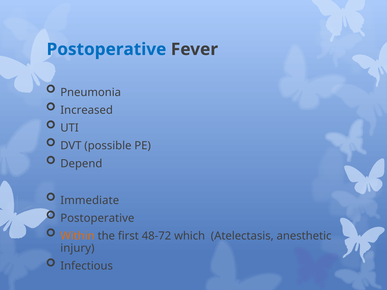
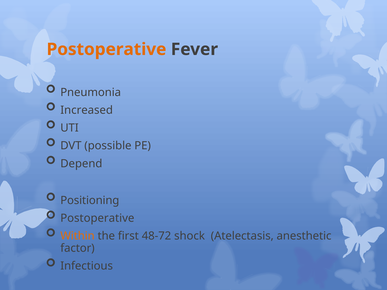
Postoperative colour: blue -> orange (106, 49)
Immediate: Immediate -> Positioning (90, 201)
which: which -> shock (190, 236)
injury: injury -> factor (77, 248)
